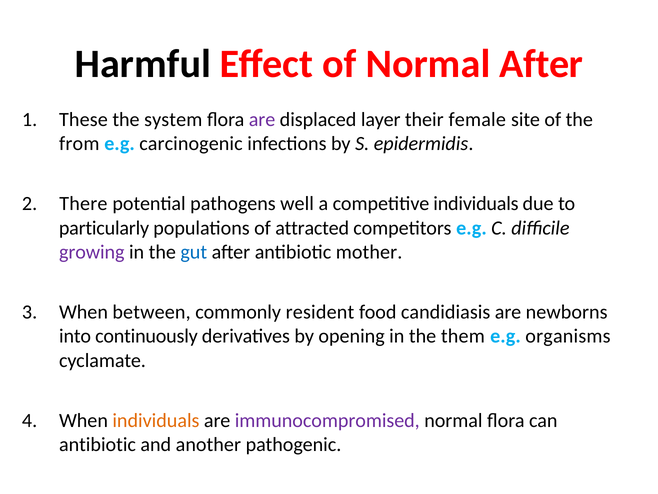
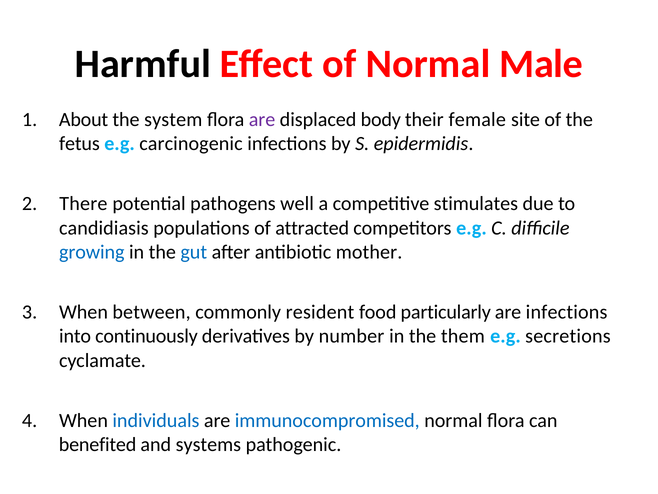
Normal After: After -> Male (541, 64)
These: These -> About (84, 120)
layer: layer -> body (381, 120)
from: from -> fetus (79, 144)
competitive individuals: individuals -> stimulates (476, 204)
particularly: particularly -> candidiasis (104, 228)
growing colour: purple -> blue (92, 252)
candidiasis: candidiasis -> particularly (446, 312)
are newborns: newborns -> infections (567, 312)
opening: opening -> number (352, 336)
organisms: organisms -> secretions (568, 336)
individuals colour: orange -> blue (156, 420)
immunocompromised colour: purple -> blue (327, 420)
antibiotic: antibiotic -> benefited (98, 444)
another: another -> systems (208, 444)
